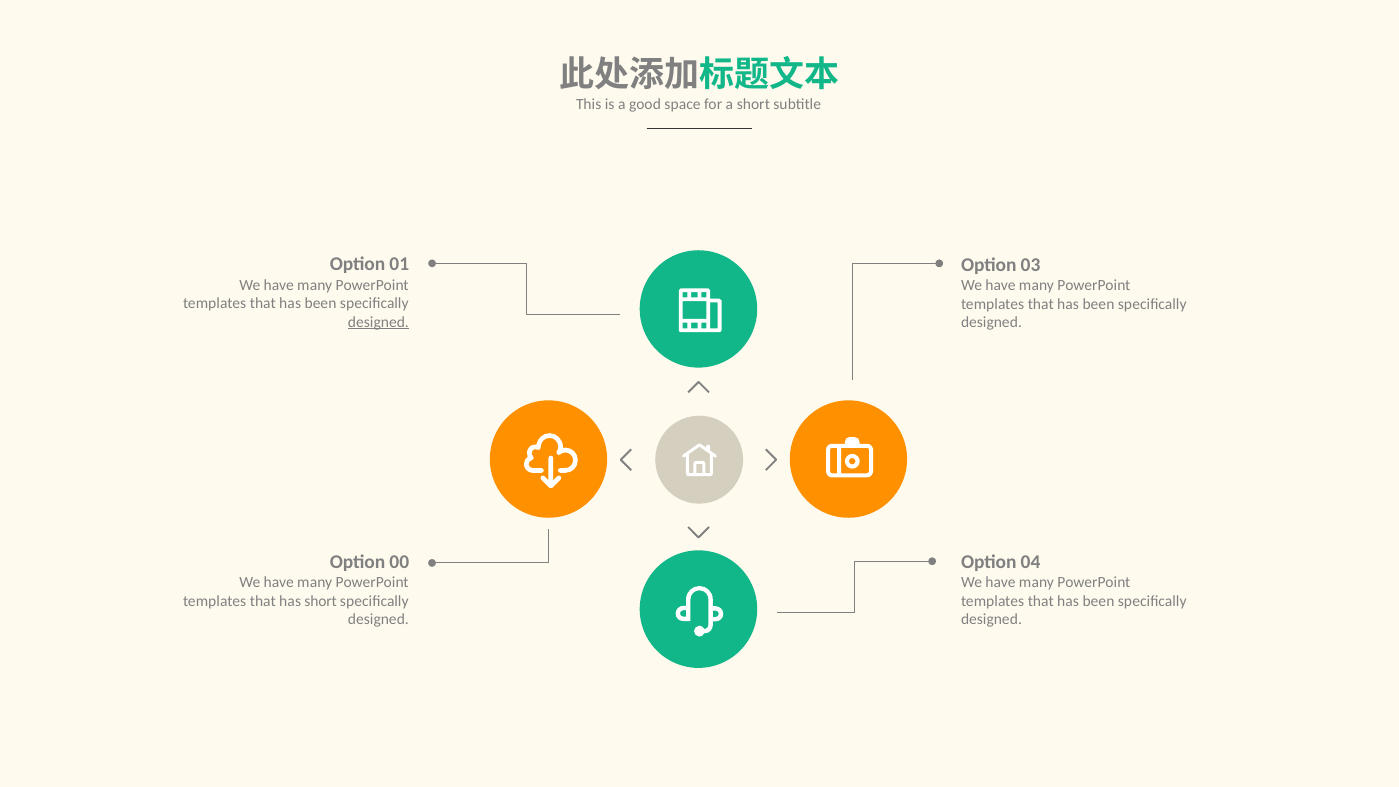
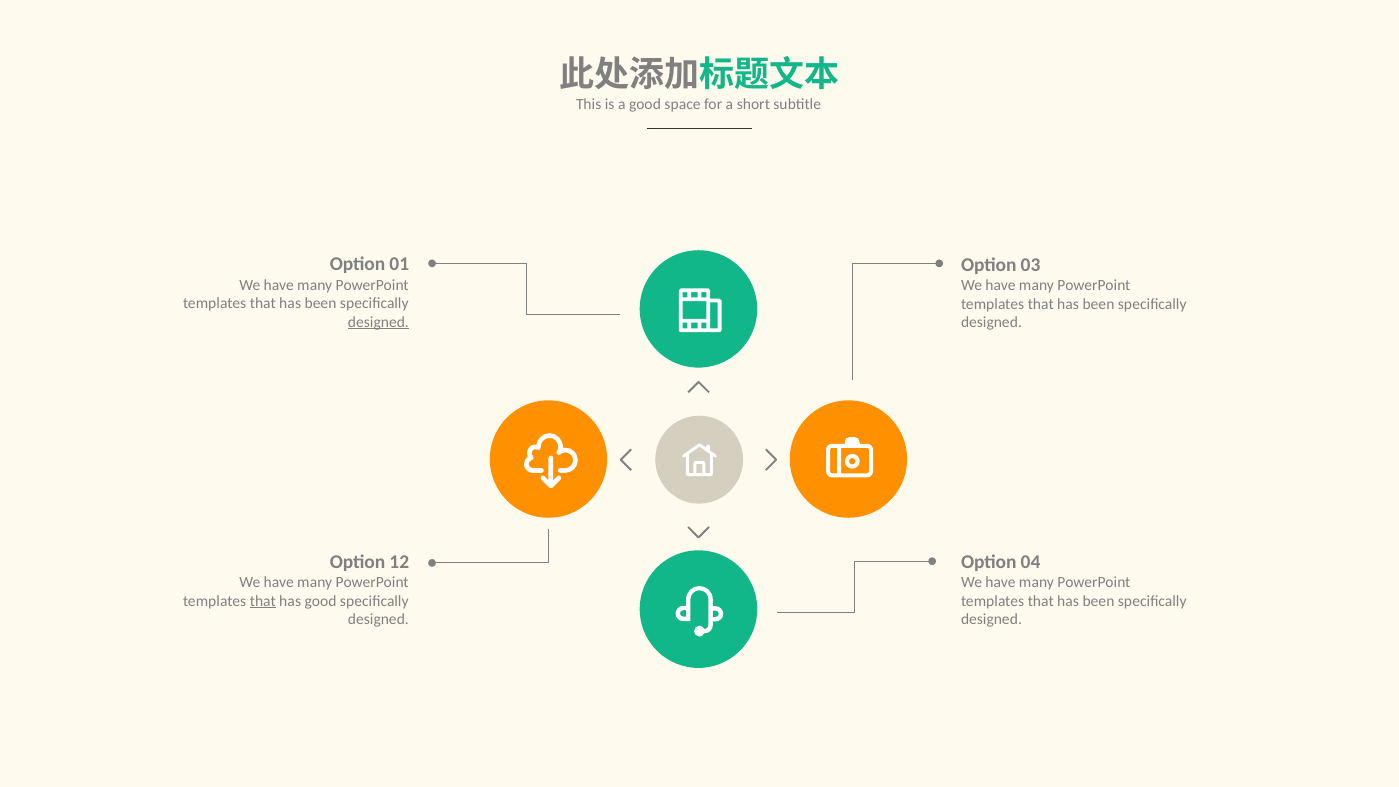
00: 00 -> 12 (399, 562)
that underline: none -> present (263, 601)
has short: short -> good (321, 601)
